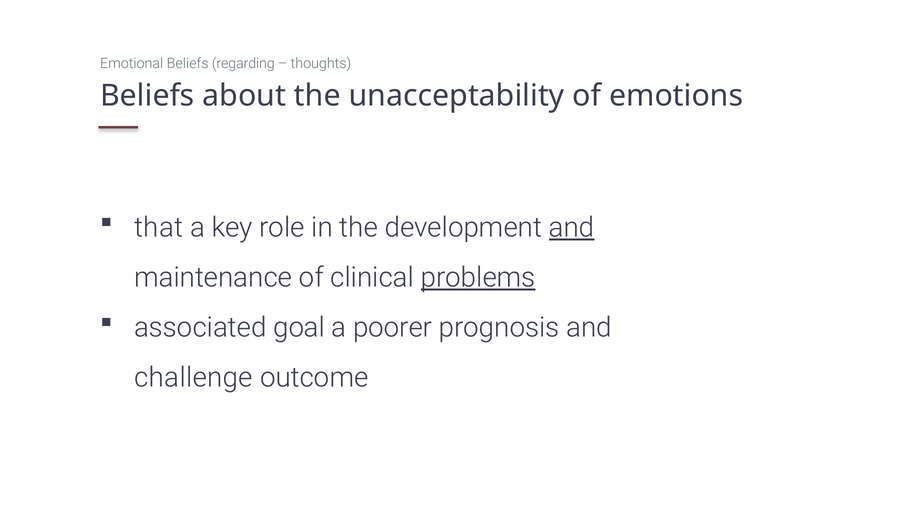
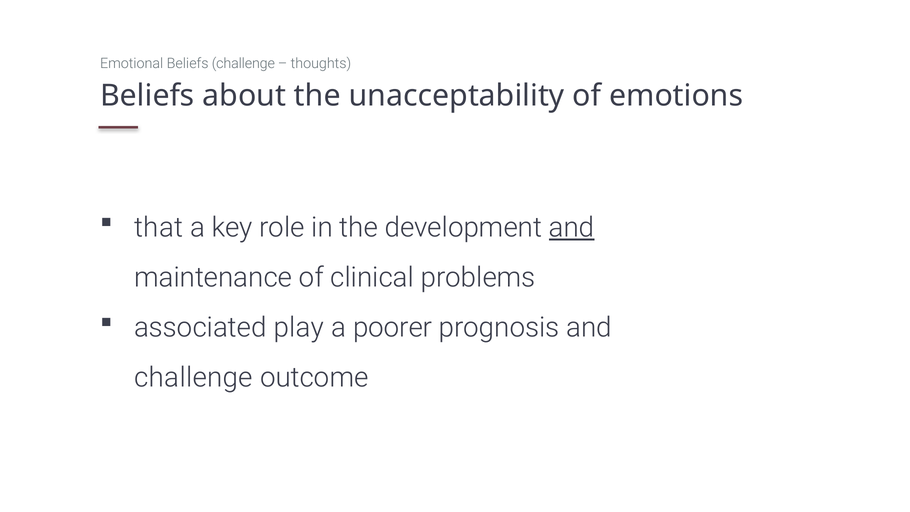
Beliefs regarding: regarding -> challenge (243, 63)
problems underline: present -> none (478, 277)
goal: goal -> play (299, 327)
